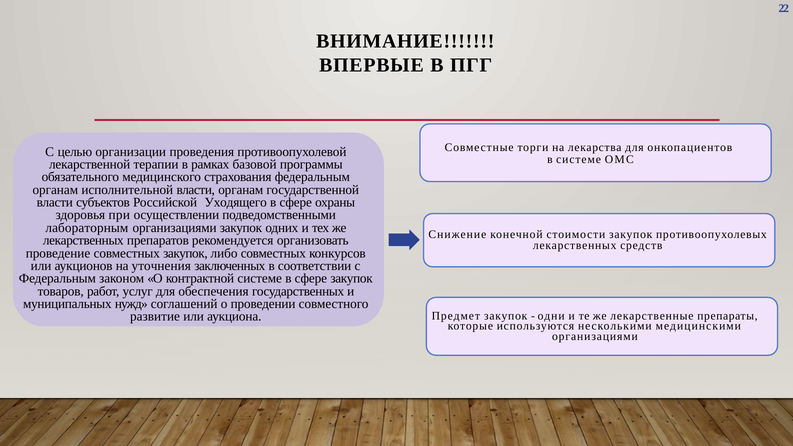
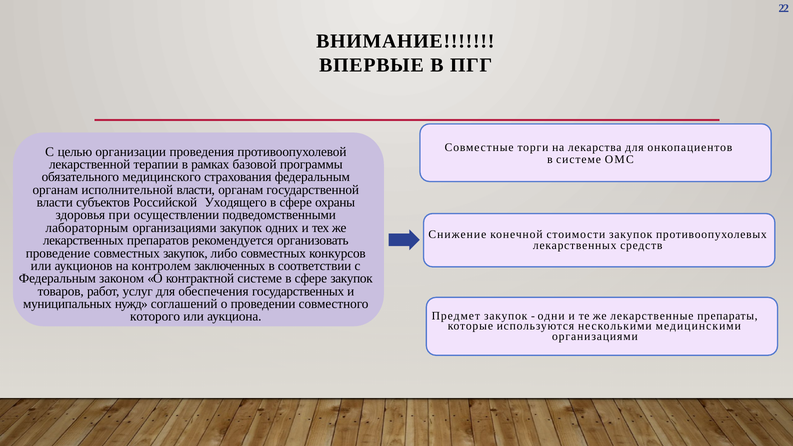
уточнения: уточнения -> контролем (161, 266)
развитие: развитие -> которого (155, 317)
